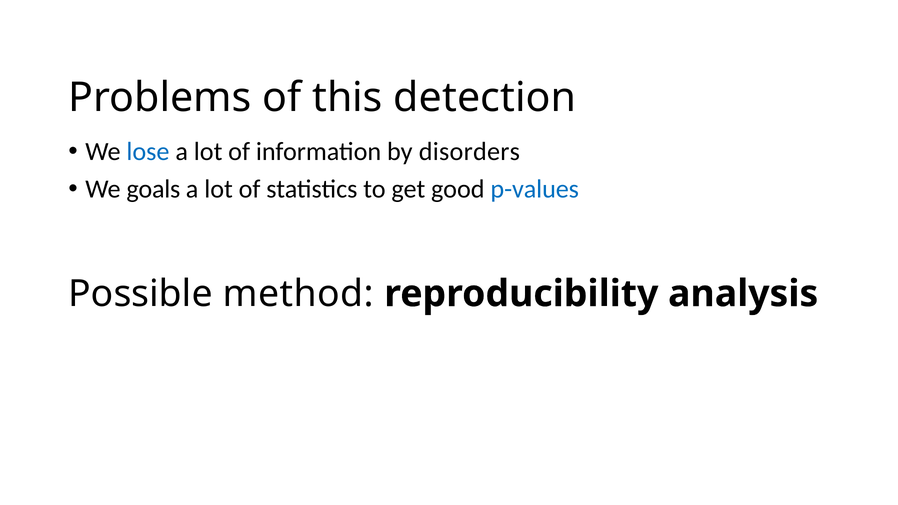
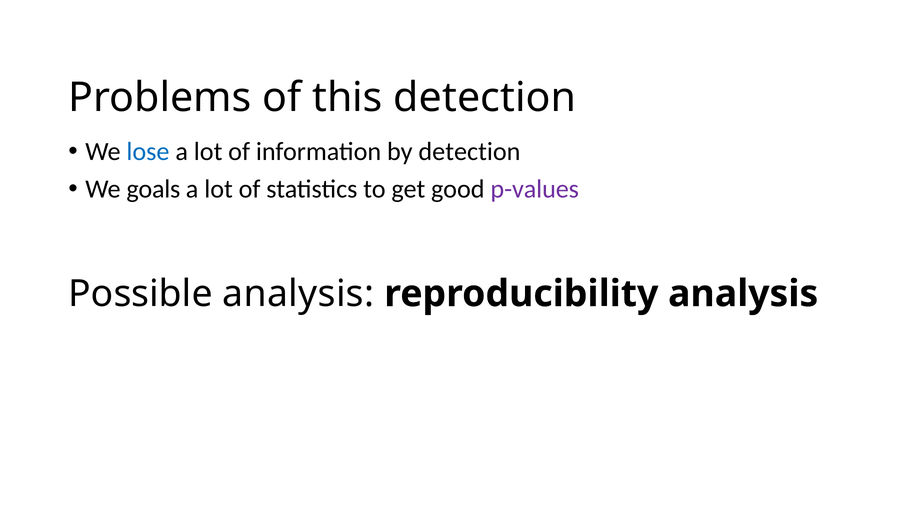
by disorders: disorders -> detection (469, 152)
p-values colour: blue -> purple (535, 189)
Possible method: method -> analysis (298, 294)
